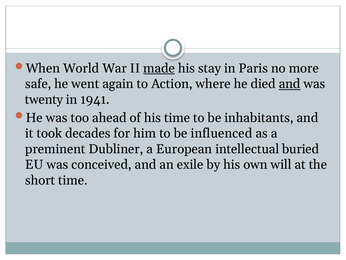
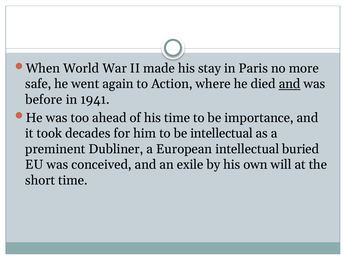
made underline: present -> none (159, 68)
twenty: twenty -> before (44, 99)
inhabitants: inhabitants -> importance (259, 118)
be influenced: influenced -> intellectual (222, 133)
